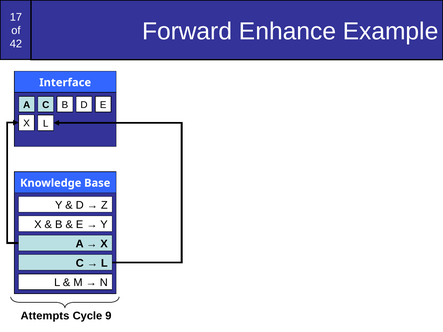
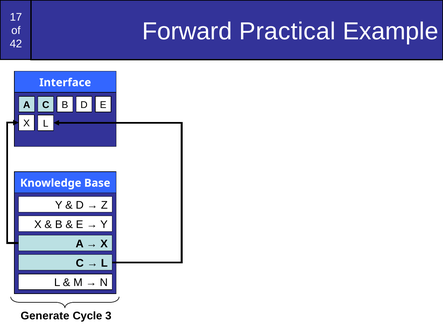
Enhance: Enhance -> Practical (287, 32)
Attempts: Attempts -> Generate (45, 316)
9: 9 -> 3 (108, 316)
